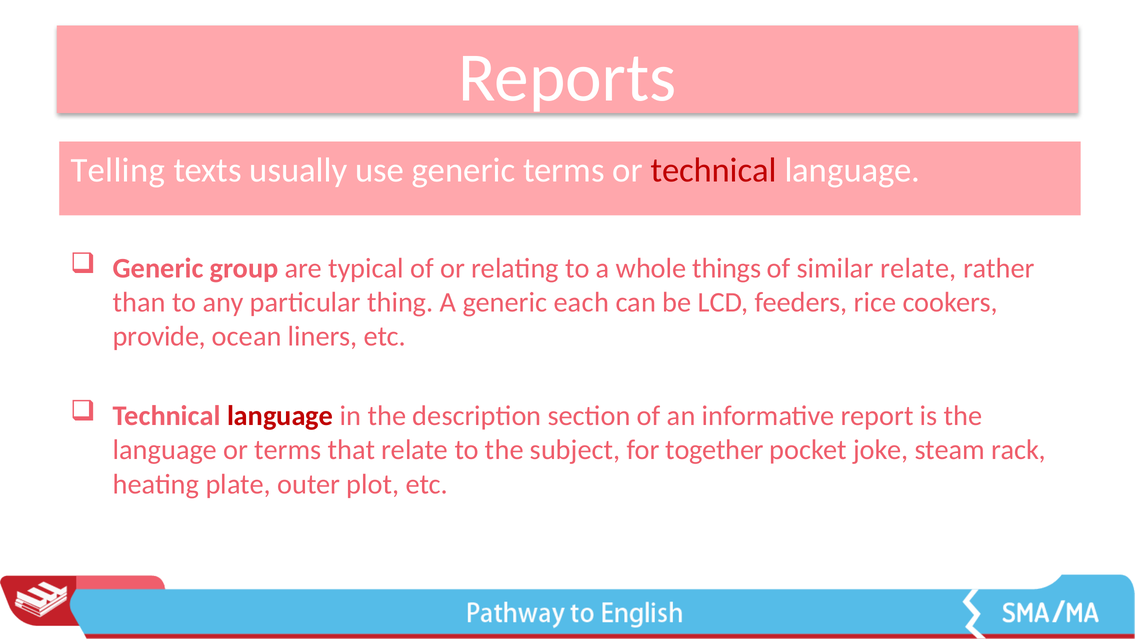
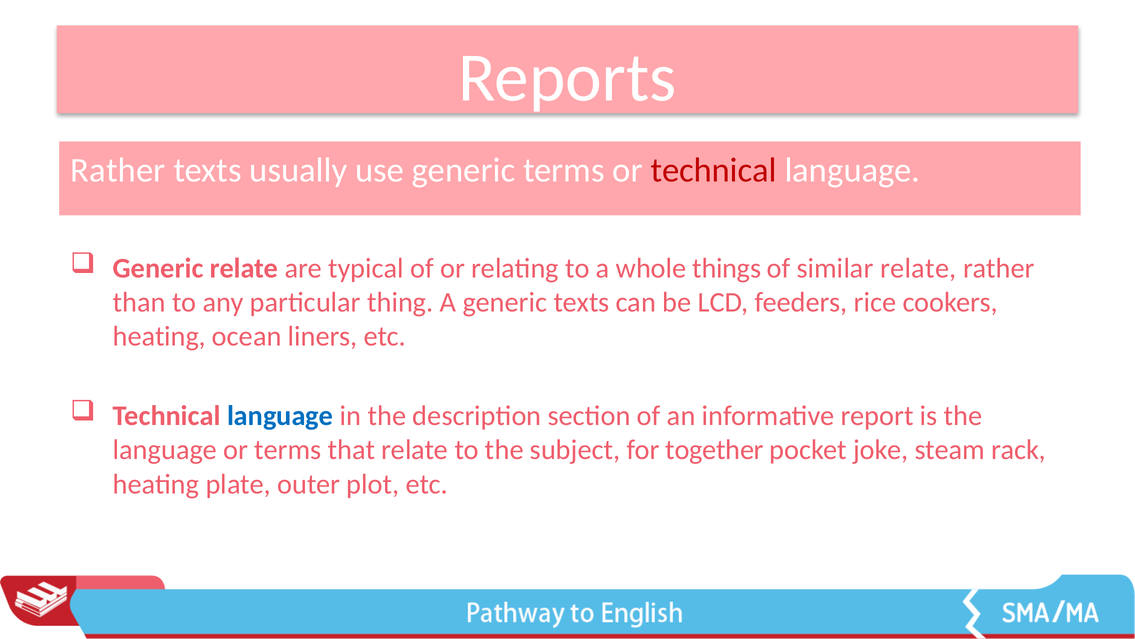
Telling: Telling -> Rather (118, 170)
Generic group: group -> relate (244, 268)
generic each: each -> texts (582, 302)
provide: provide -> heating (159, 336)
language colour: red -> blue (280, 416)
